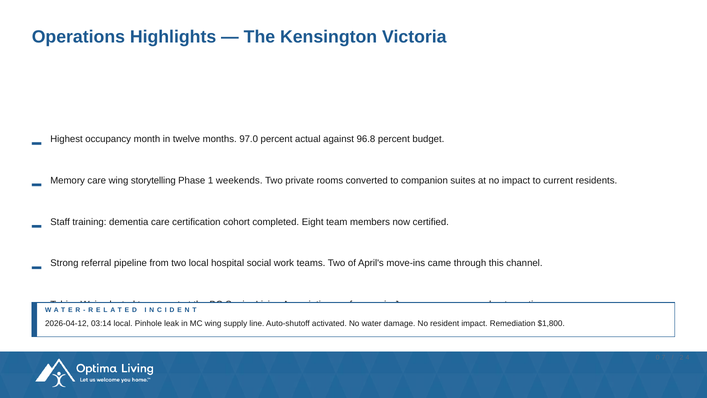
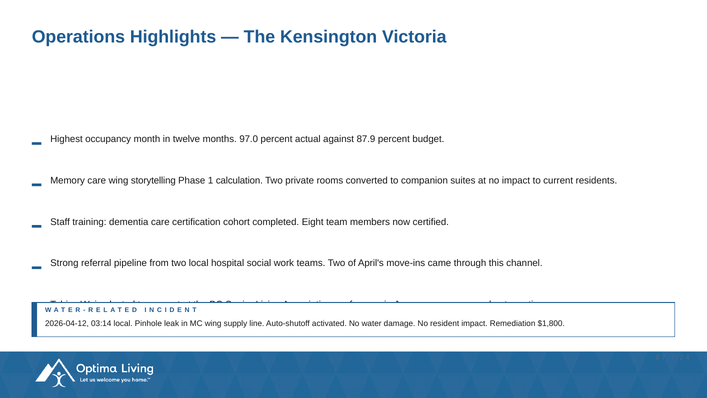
96.8: 96.8 -> 87.9 (366, 139)
weekends: weekends -> calculation (239, 180)
